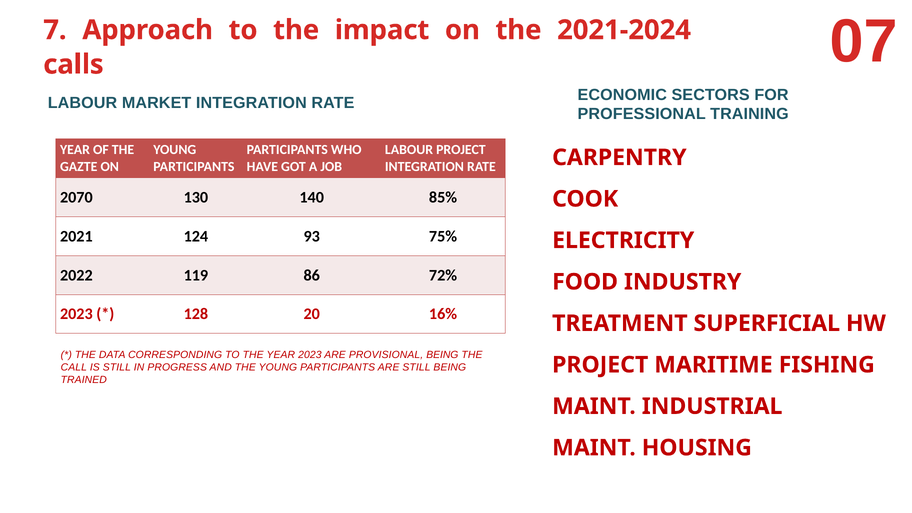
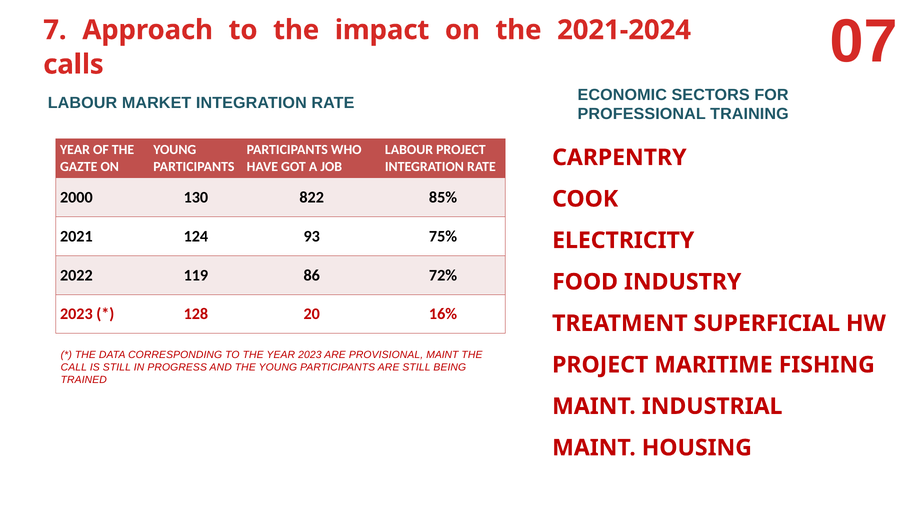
2070: 2070 -> 2000 (76, 197)
140: 140 -> 822 (312, 197)
PROVISIONAL BEING: BEING -> MAINT (442, 355)
